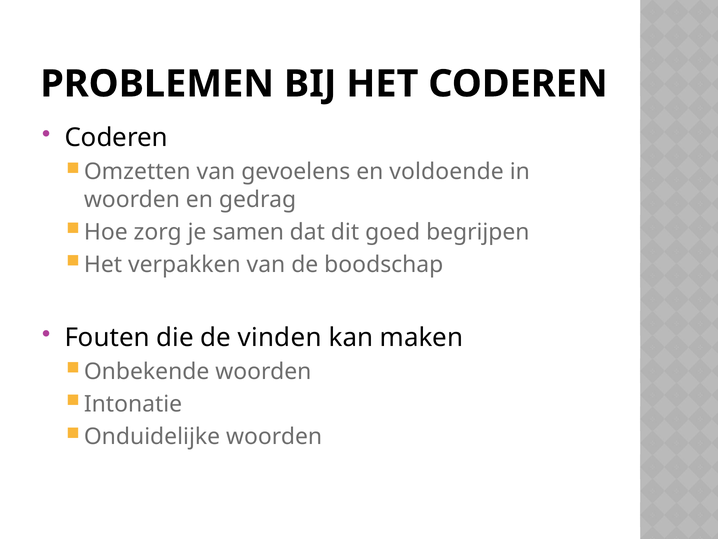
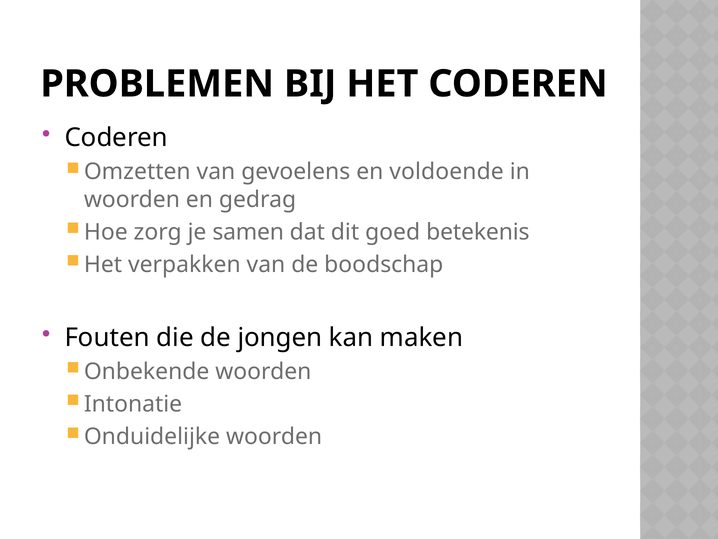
begrijpen: begrijpen -> betekenis (478, 232)
vinden: vinden -> jongen (280, 337)
